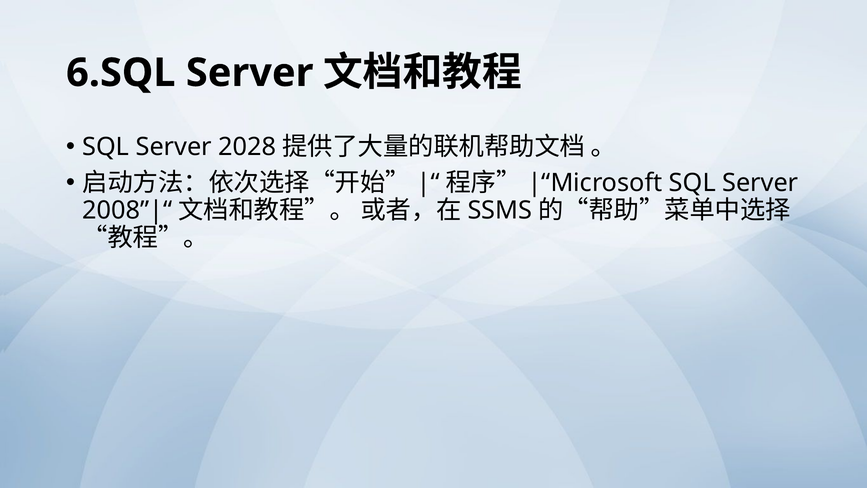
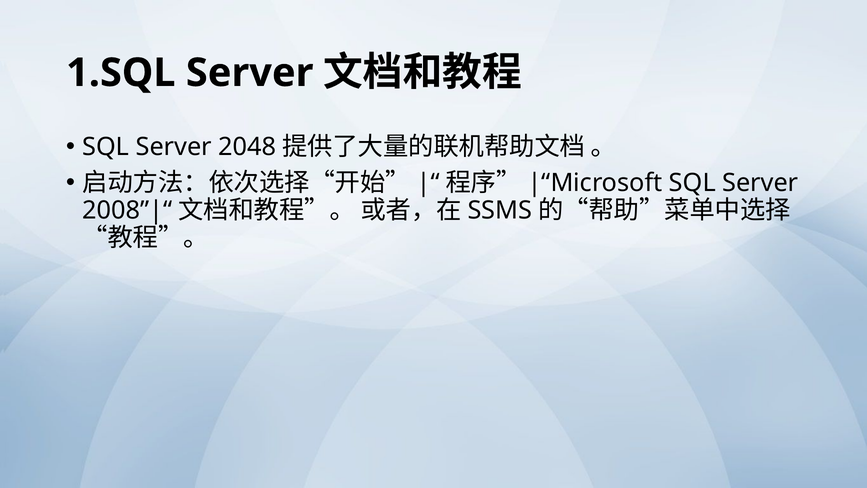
6.SQL: 6.SQL -> 1.SQL (121, 73)
2028: 2028 -> 2048 (247, 147)
